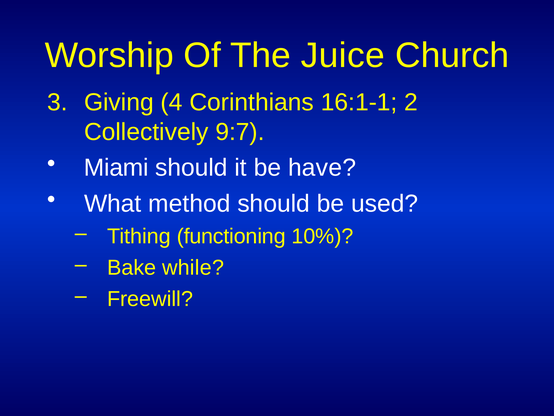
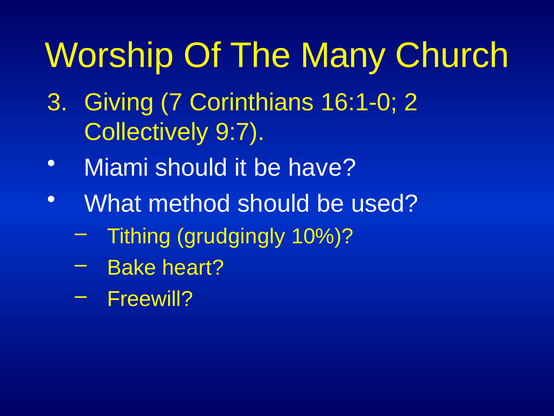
Juice: Juice -> Many (343, 56)
4: 4 -> 7 (172, 102)
16:1-1: 16:1-1 -> 16:1-0 (359, 102)
functioning: functioning -> grudgingly (231, 236)
while: while -> heart (193, 267)
